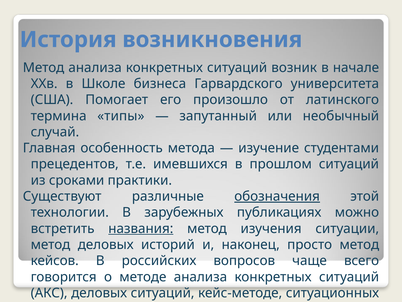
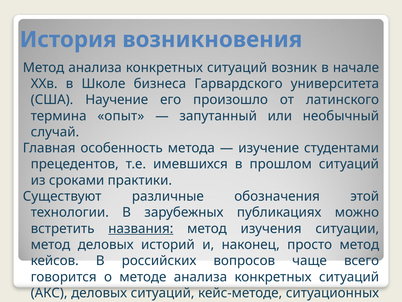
Помогает: Помогает -> Научение (117, 100)
типы: типы -> опыт (121, 116)
обозначения underline: present -> none (277, 196)
